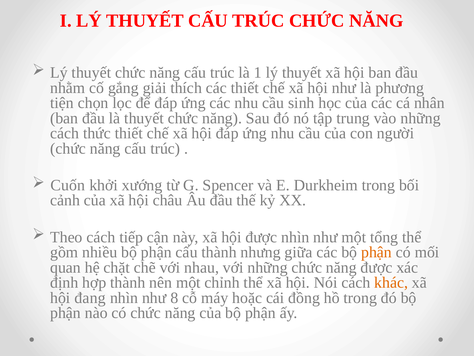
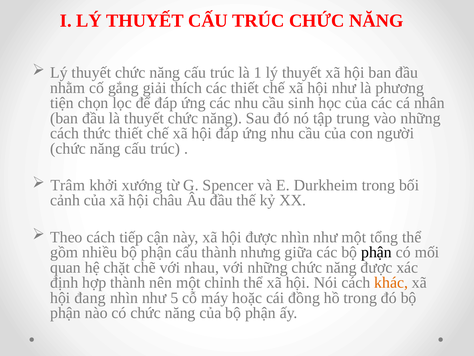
Cuốn: Cuốn -> Trâm (68, 185)
phận colour: orange -> black (377, 252)
8: 8 -> 5 (174, 297)
